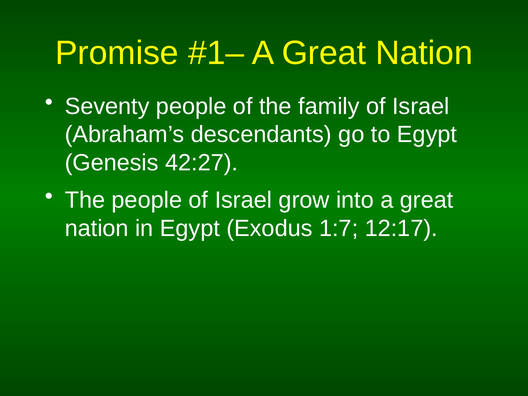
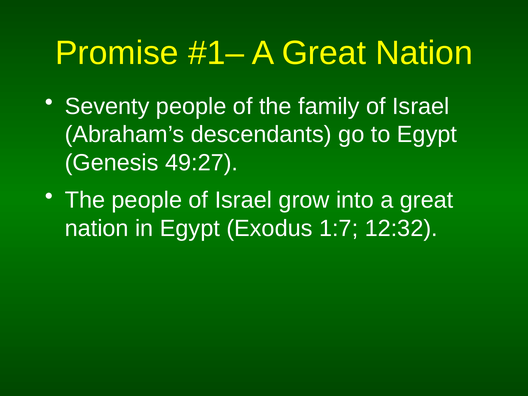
42:27: 42:27 -> 49:27 (202, 163)
12:17: 12:17 -> 12:32 (401, 228)
